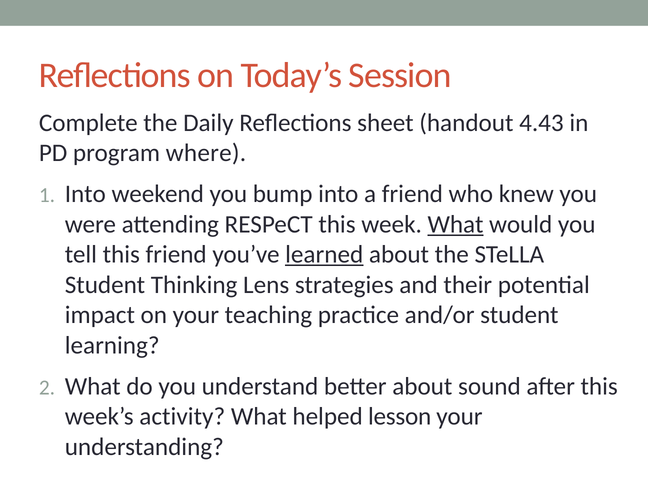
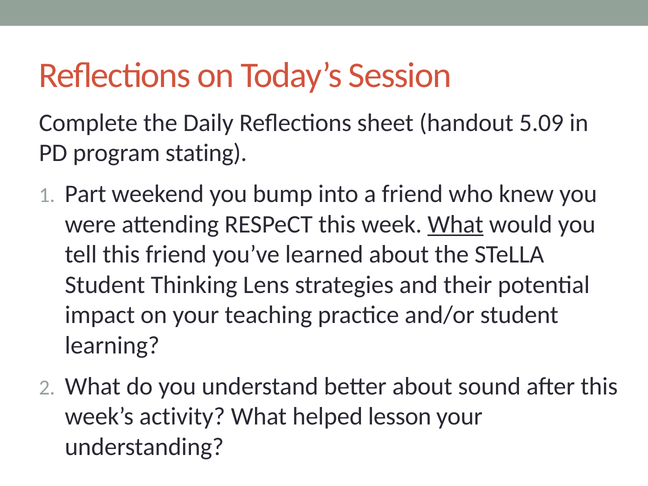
4.43: 4.43 -> 5.09 (541, 123)
where: where -> stating (206, 153)
Into: Into -> Part (85, 194)
learned underline: present -> none (324, 255)
